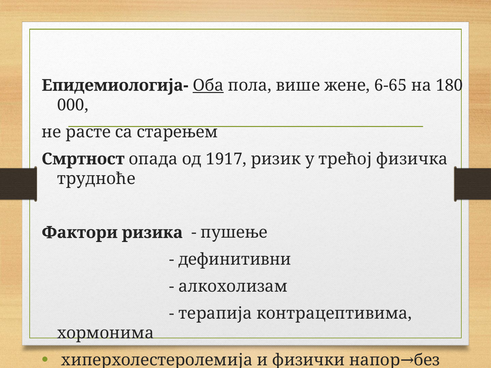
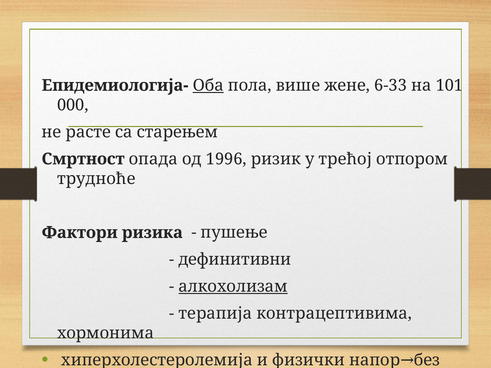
6-65: 6-65 -> 6-33 (391, 85)
180: 180 -> 101 (449, 85)
1917: 1917 -> 1996 (226, 159)
физичка: физичка -> отпором (412, 159)
алкохолизам underline: none -> present (233, 287)
